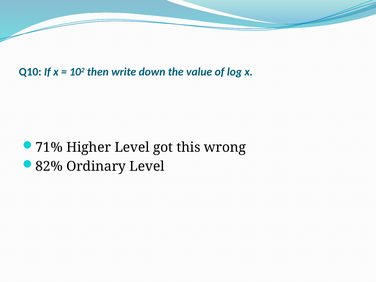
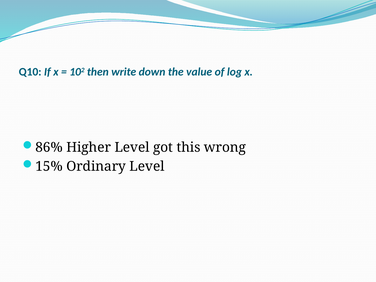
71%: 71% -> 86% (49, 148)
82%: 82% -> 15% (49, 166)
